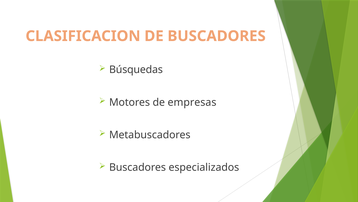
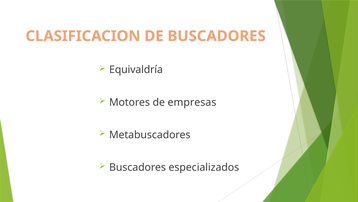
Búsquedas: Búsquedas -> Equivaldría (136, 70)
